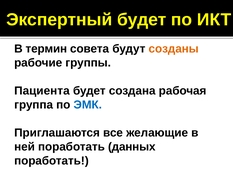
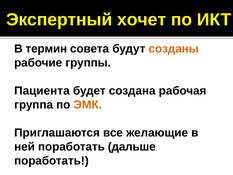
Экспертный будет: будет -> хочет (142, 20)
ЭМК colour: blue -> orange (88, 105)
данных: данных -> дальше (132, 146)
